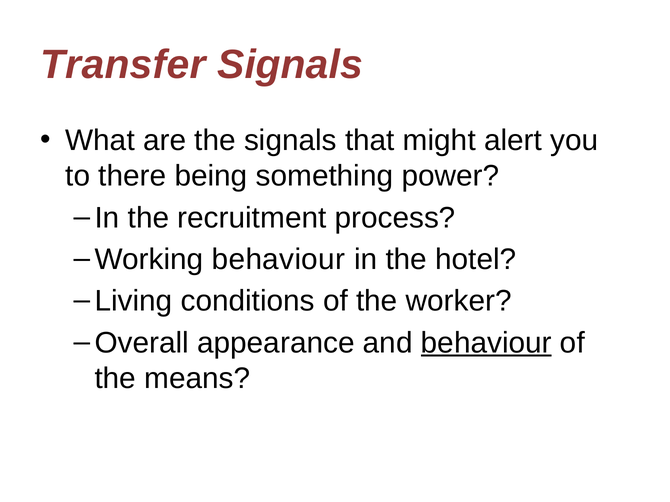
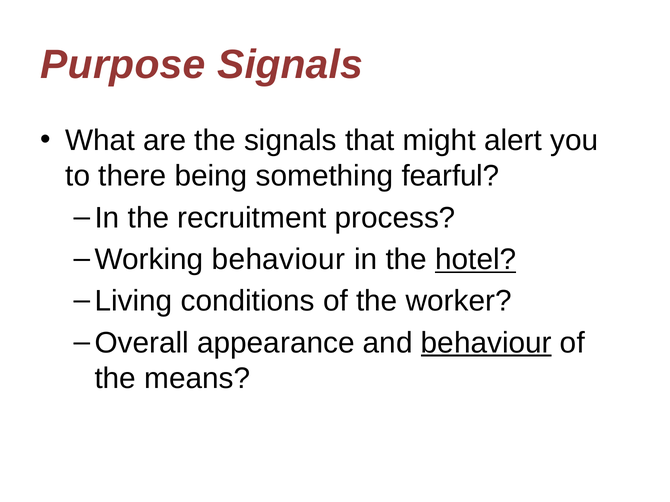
Transfer: Transfer -> Purpose (123, 65)
power: power -> fearful (450, 176)
hotel underline: none -> present (476, 260)
